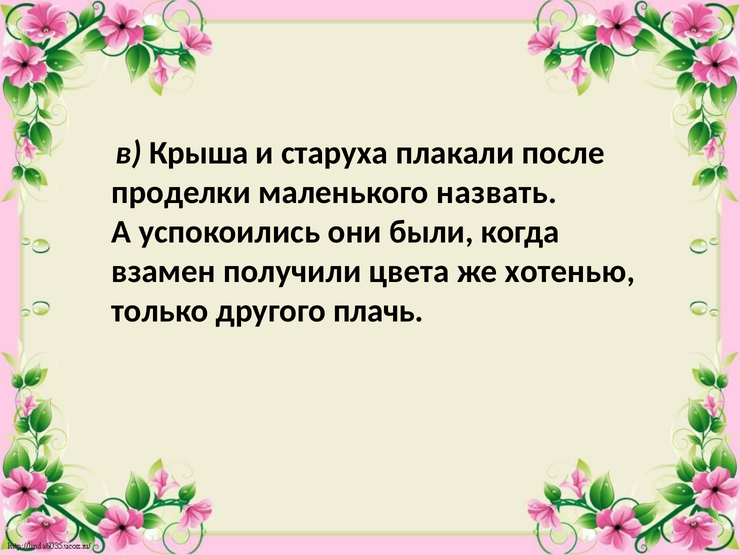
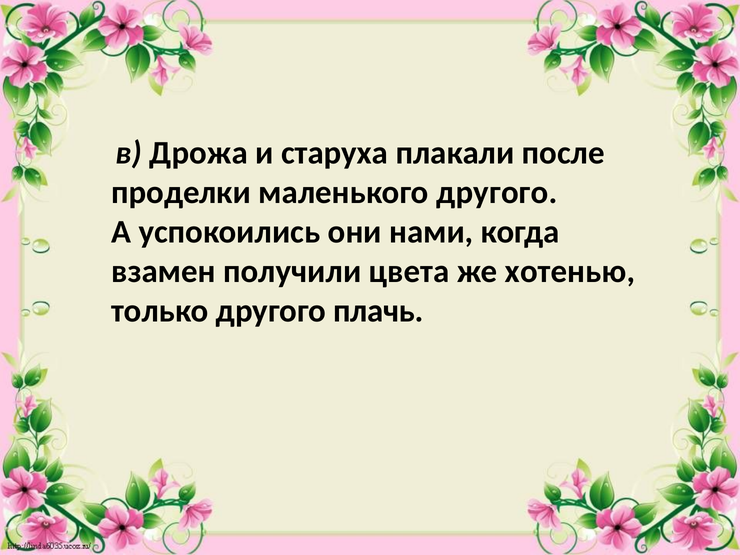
Крыша: Крыша -> Дрожа (199, 153)
маленького назвать: назвать -> другого (497, 192)
были: были -> нами (431, 232)
